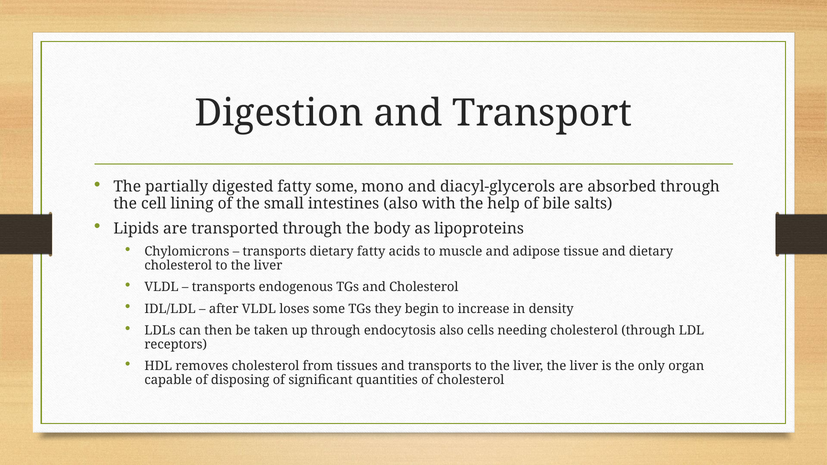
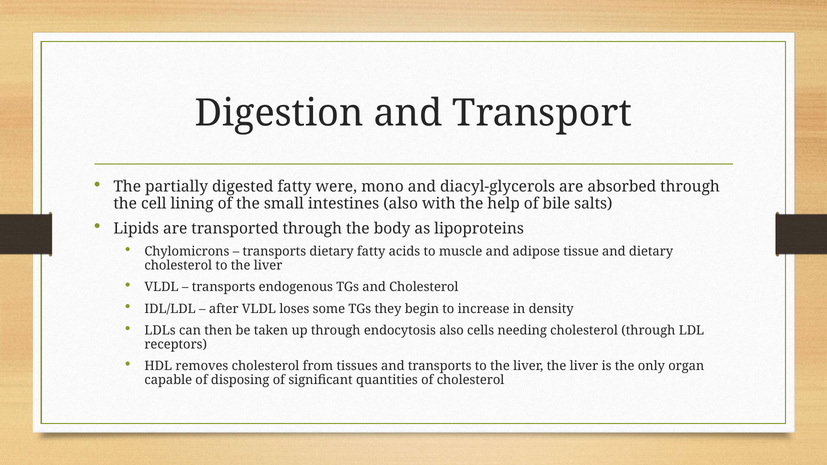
fatty some: some -> were (336, 187)
